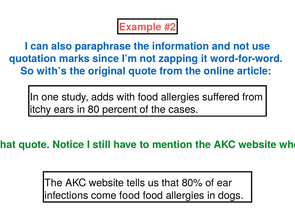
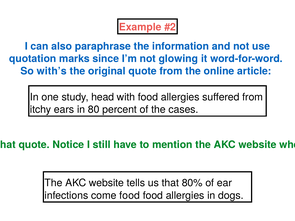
zapping: zapping -> glowing (178, 59)
adds: adds -> head (103, 97)
